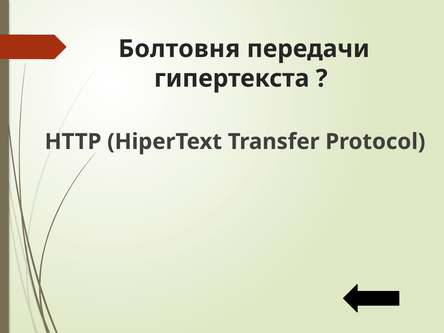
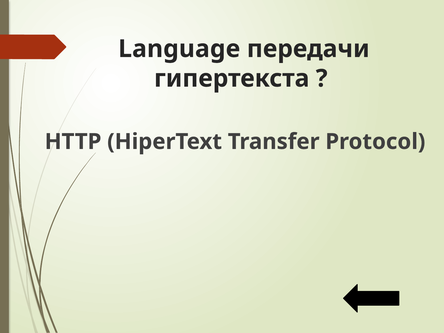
Болтовня: Болтовня -> Language (179, 49)
